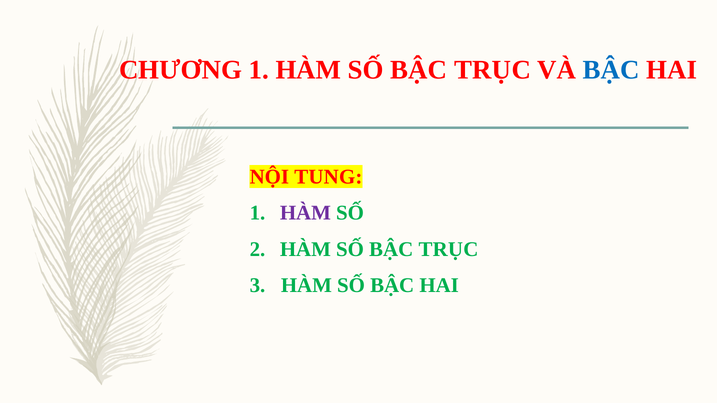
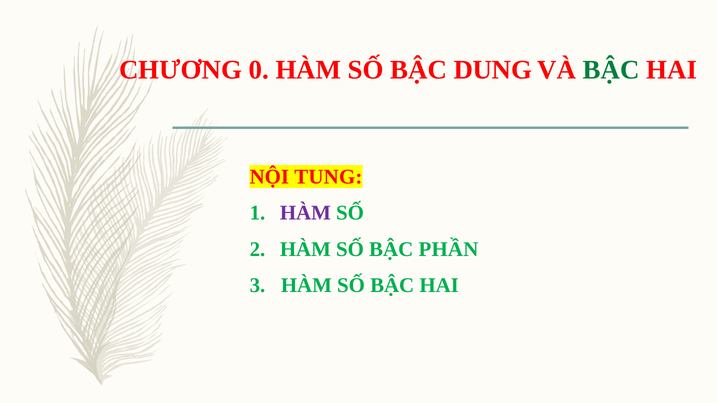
CHƯƠNG 1: 1 -> 0 (259, 70)
TRỤC: TRỤC -> DUNG (493, 70)
BẬC colour: blue -> green (611, 70)
TRỤC: TRỤC -> PHẦN (448, 249)
